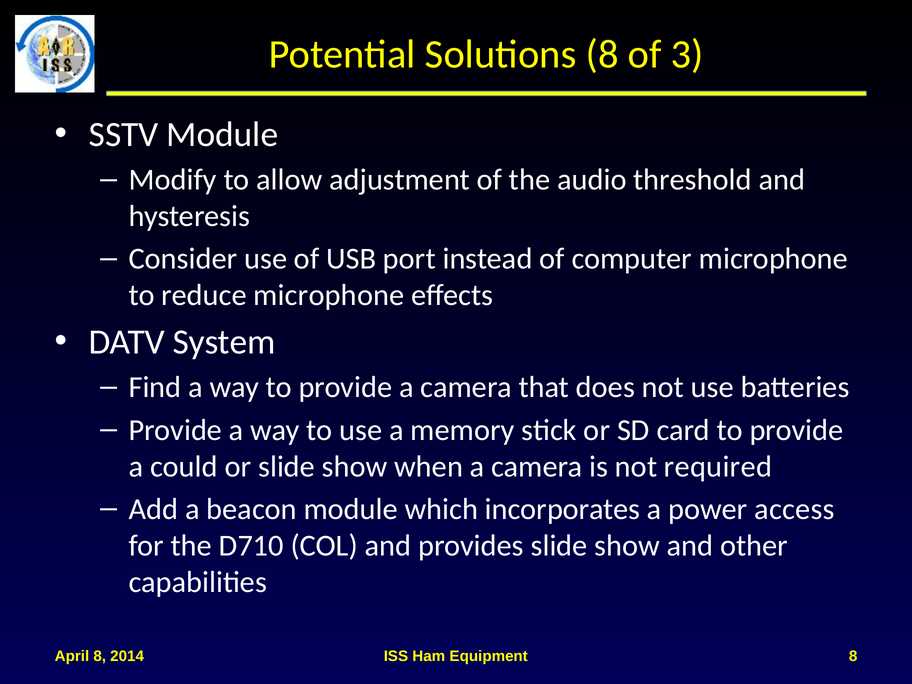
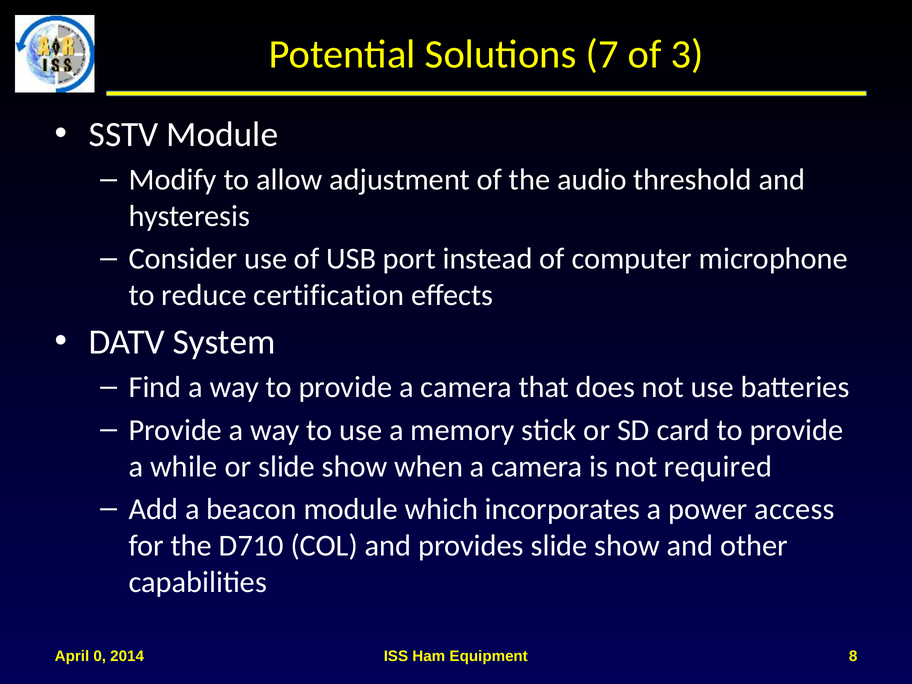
Solutions 8: 8 -> 7 (602, 54)
reduce microphone: microphone -> certification (329, 295)
could: could -> while (184, 466)
April 8: 8 -> 0 (100, 656)
